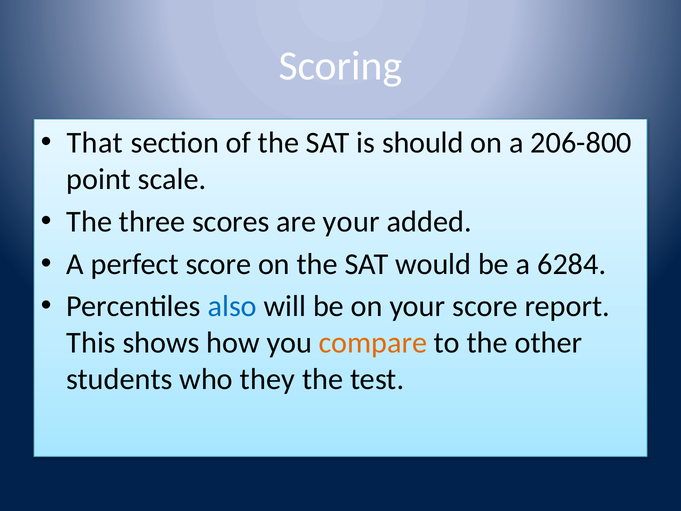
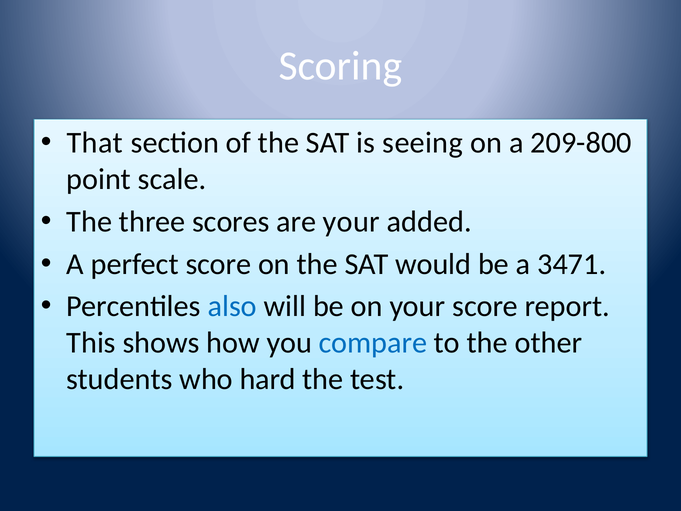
should: should -> seeing (423, 143)
206-800: 206-800 -> 209-800 (581, 143)
6284: 6284 -> 3471 (572, 264)
compare colour: orange -> blue (373, 343)
they: they -> hard (268, 379)
